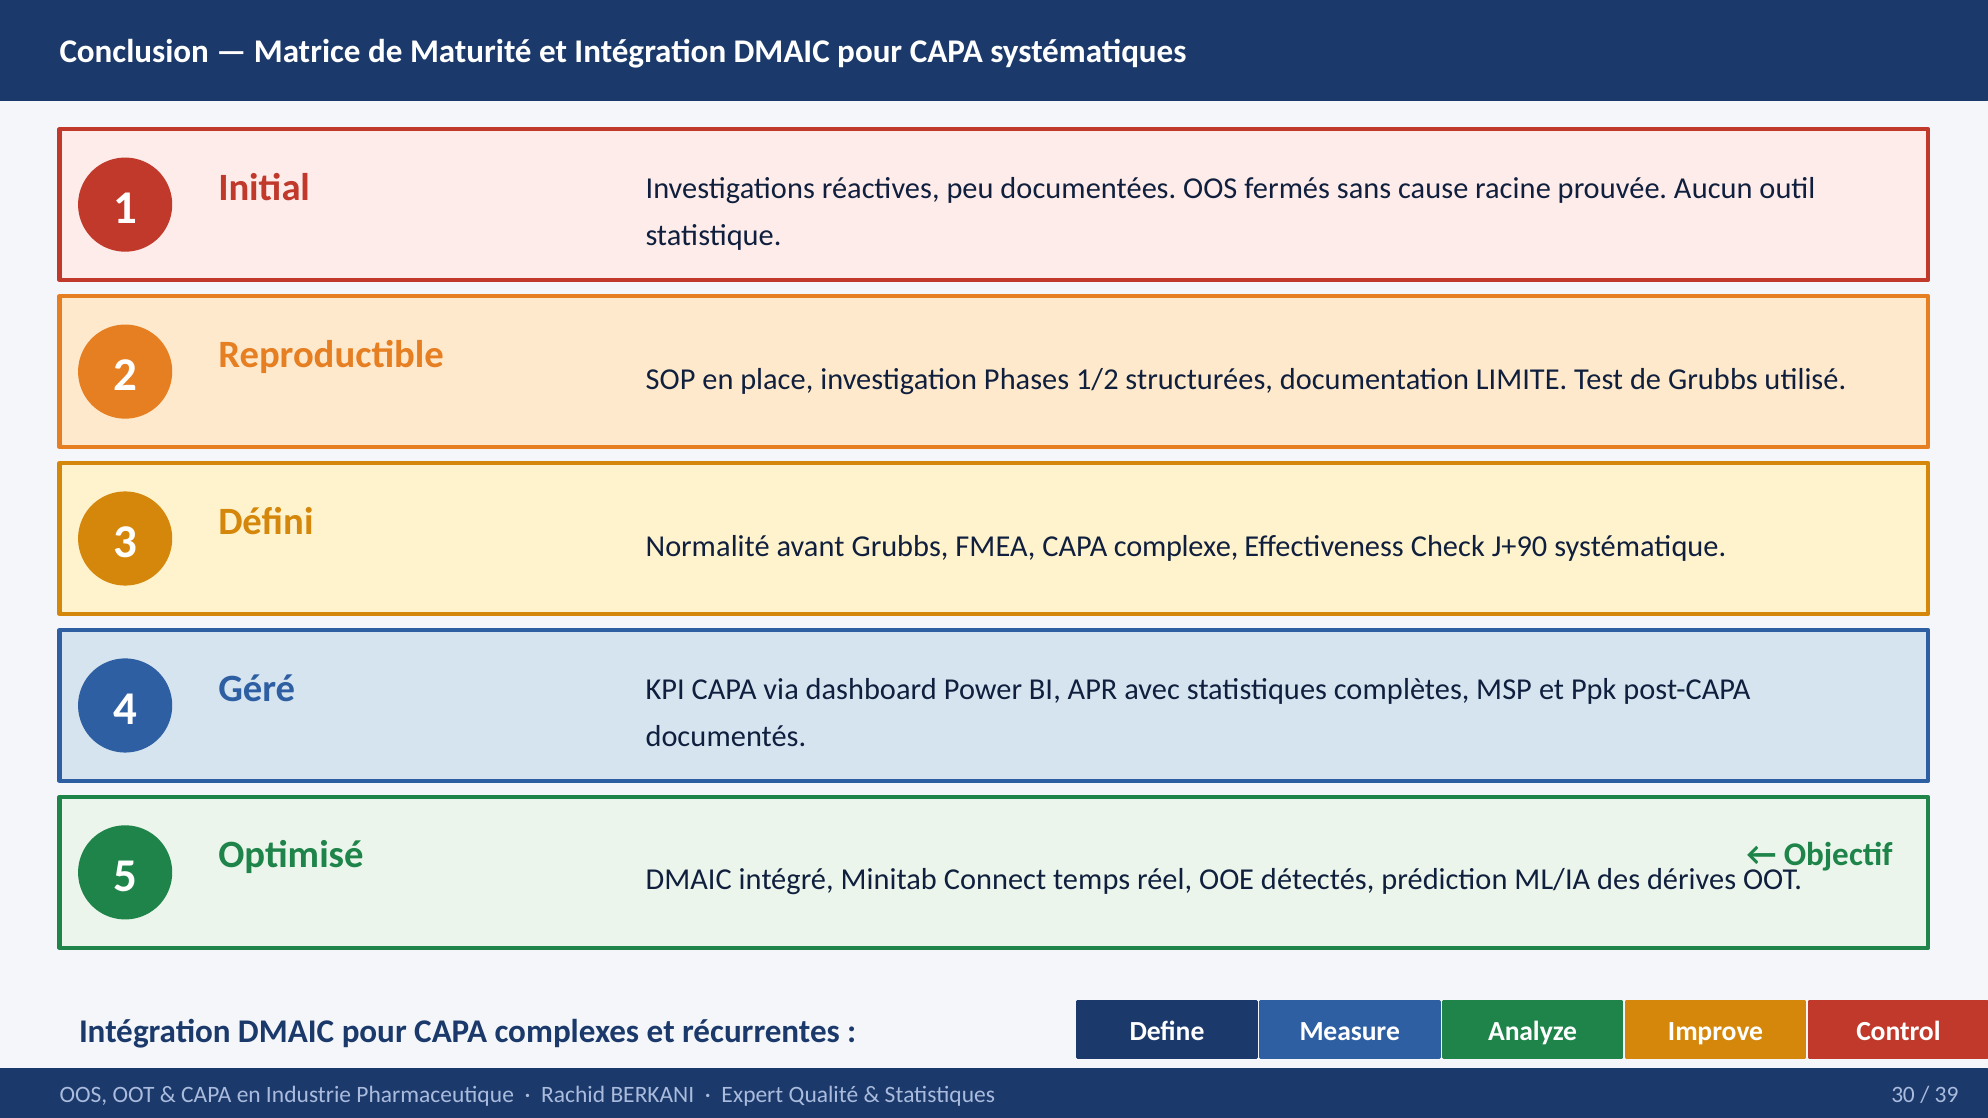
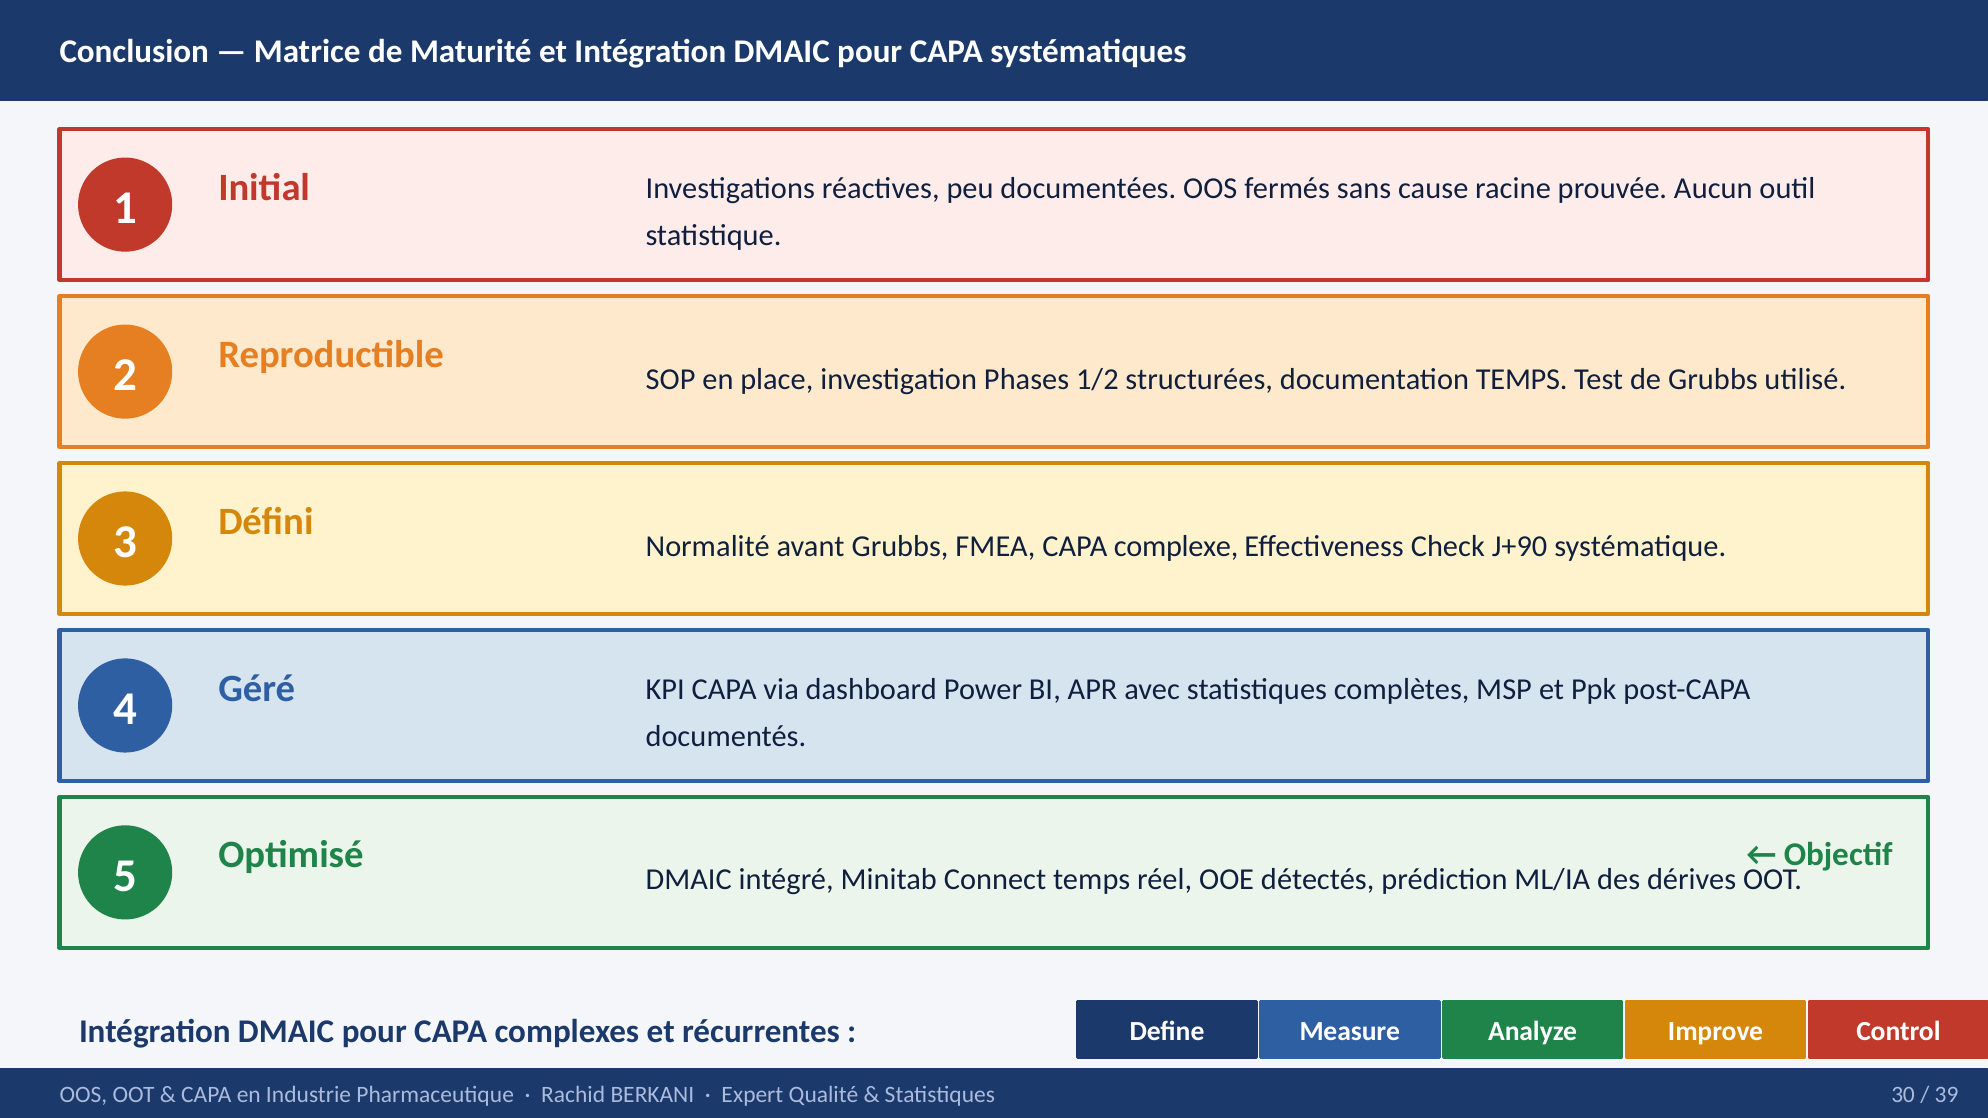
documentation LIMITE: LIMITE -> TEMPS (1522, 379)
